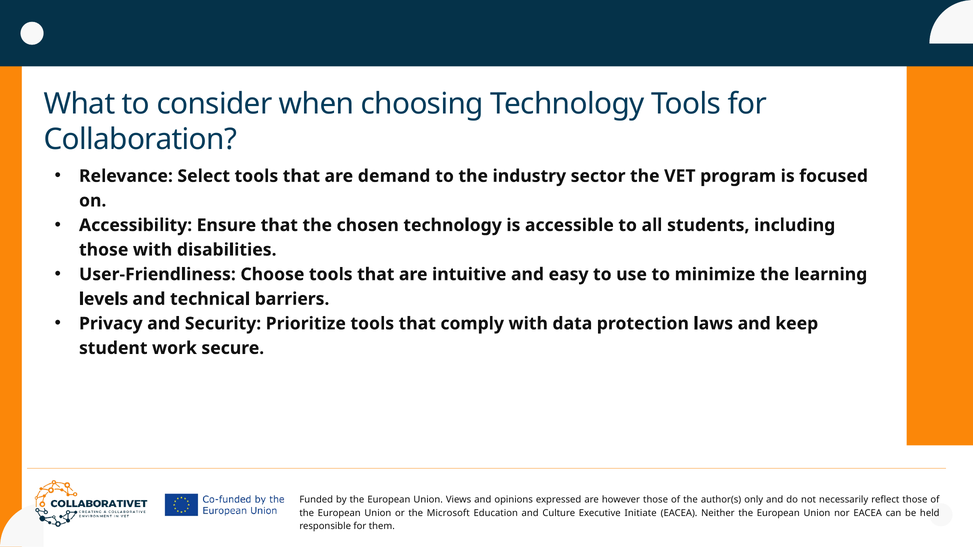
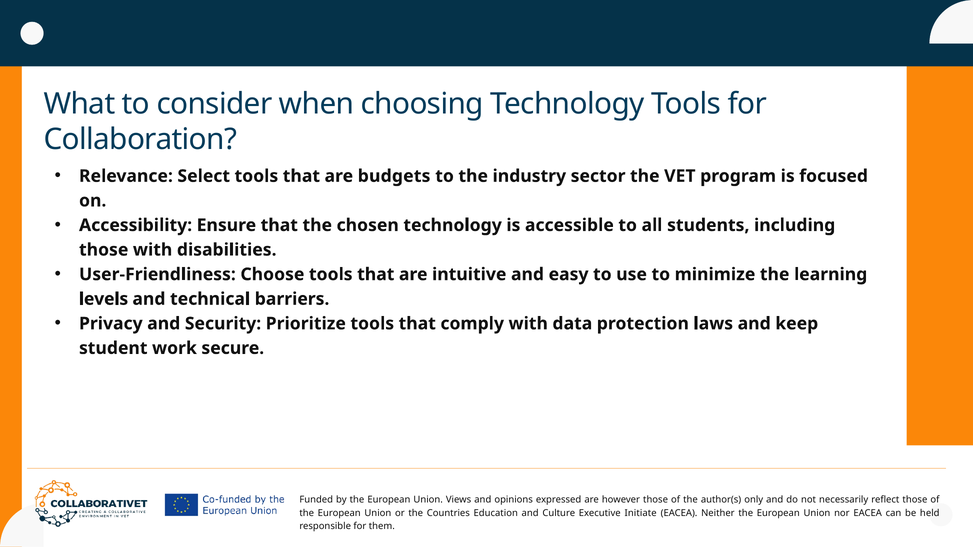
demand: demand -> budgets (394, 176)
Microsoft: Microsoft -> Countries (448, 513)
